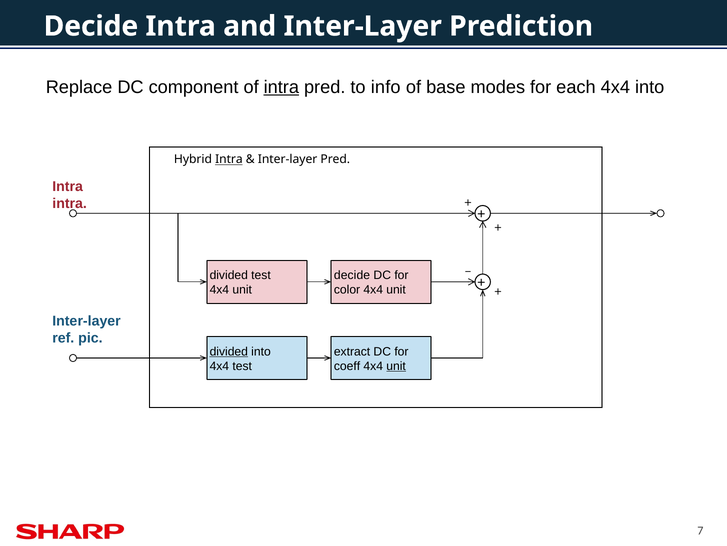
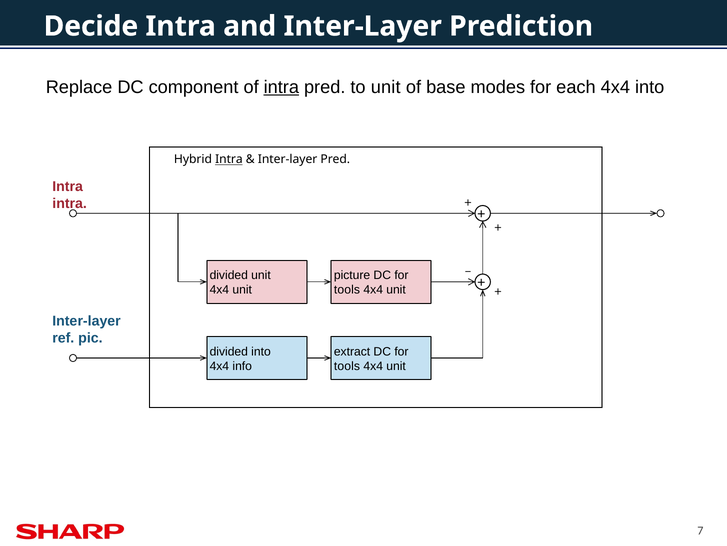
to info: info -> unit (386, 87)
divided test: test -> unit (261, 275)
decide: decide -> picture (352, 275)
color: color -> tools (347, 290)
divided underline: present -> none (229, 351)
4x4 test: test -> info (242, 366)
coeff: coeff -> tools (347, 366)
unit underline: present -> none (396, 366)
